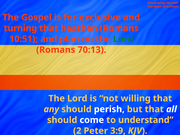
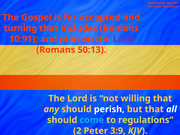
exclusive: exclusive -> accepted (100, 17)
heathen: heathen -> includes (79, 28)
10:51: 10:51 -> 10:91 (24, 39)
Lord colour: green -> purple (123, 39)
70:13: 70:13 -> 50:13 (92, 50)
come colour: white -> light blue (92, 120)
understand: understand -> regulations (146, 120)
